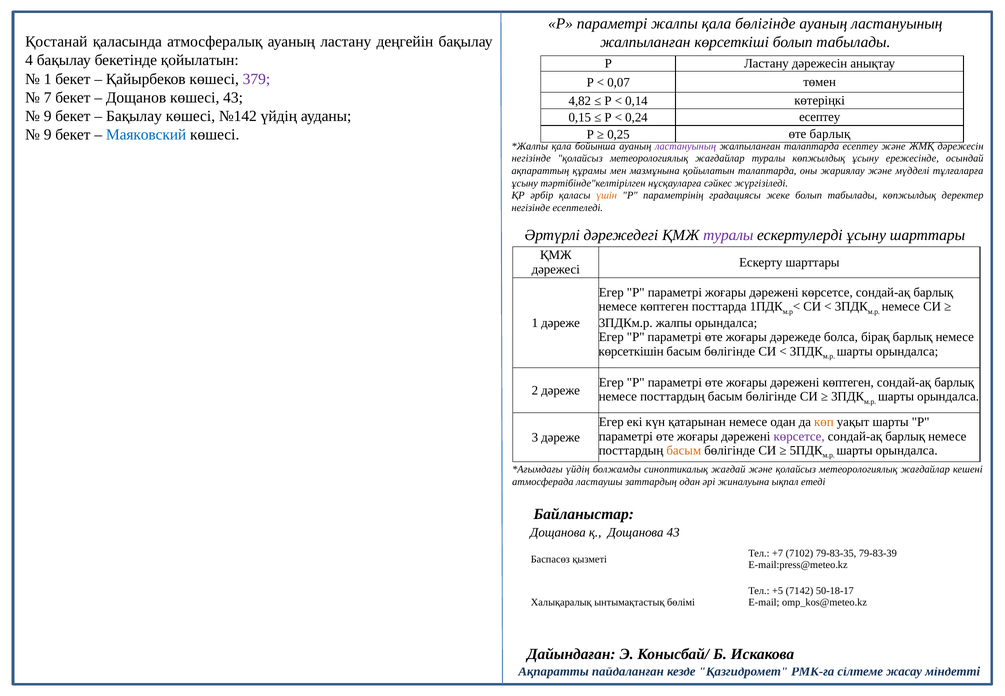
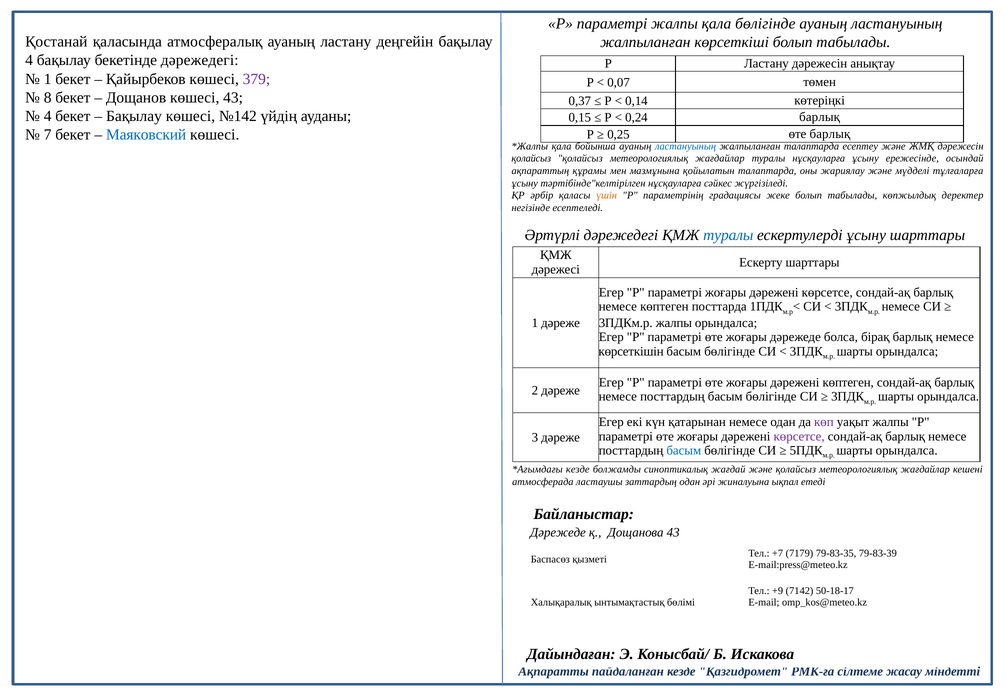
бекетінде қойылатын: қойылатын -> дәрежедегі (200, 60)
7: 7 -> 8 (48, 97)
4,82: 4,82 -> 0,37 (580, 101)
9: 9 -> 4 (48, 116)
0,24 есептеу: есептеу -> барлық (820, 117)
9: 9 -> 7 (48, 135)
ластануының colour: purple -> blue (686, 146)
негізінде: негізінде -> қолайсыз (531, 158)
туралы көпжылдық: көпжылдық -> нұсқауларға (819, 158)
туралы colour: purple -> blue (728, 235)
көп colour: orange -> purple (824, 422)
уақыт шарты: шарты -> жалпы (891, 422)
басым colour: orange -> blue (684, 450)
үйдің: үйдің -> кезде (578, 469)
Дощанова: Дощанова -> Дәрежеде (558, 533)
7102: 7102 -> 7179 (799, 553)
+5: +5 -> +9 (778, 591)
